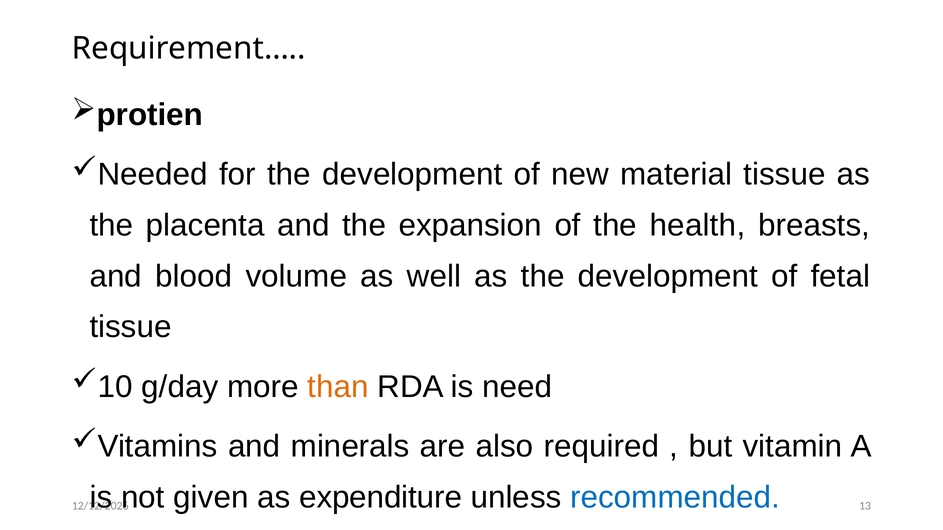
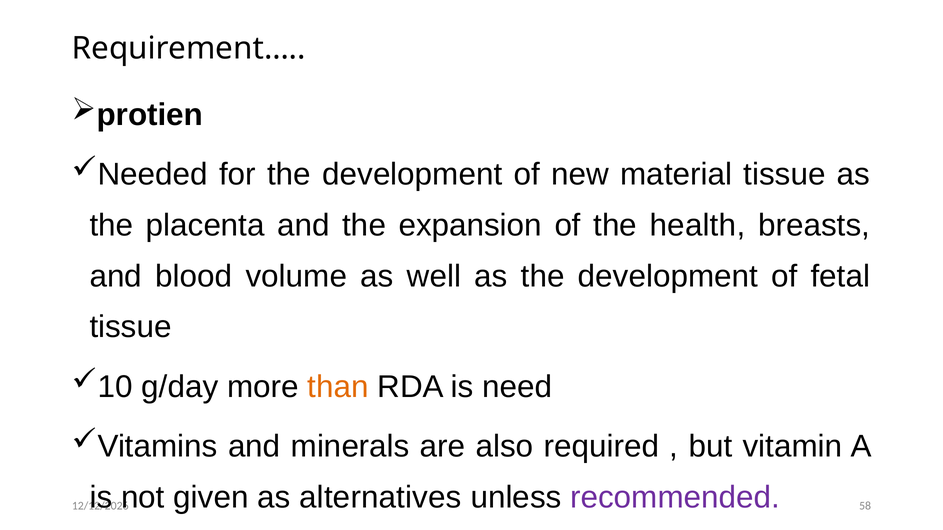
expenditure: expenditure -> alternatives (380, 498)
recommended colour: blue -> purple (675, 498)
13: 13 -> 58 (865, 506)
